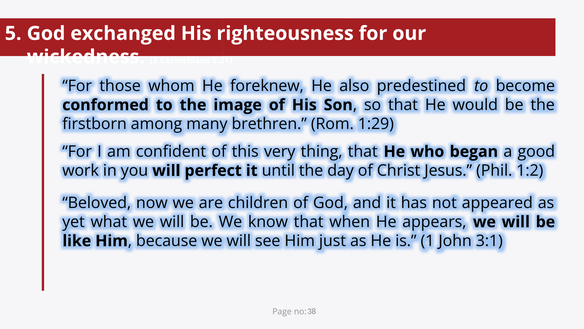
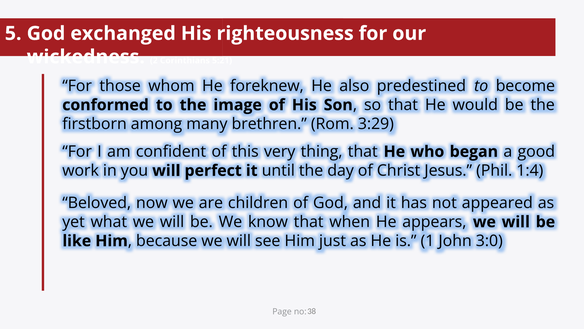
1:29: 1:29 -> 3:29 (376, 124)
1:2: 1:2 -> 1:4 (530, 171)
3:1: 3:1 -> 3:0 (489, 241)
